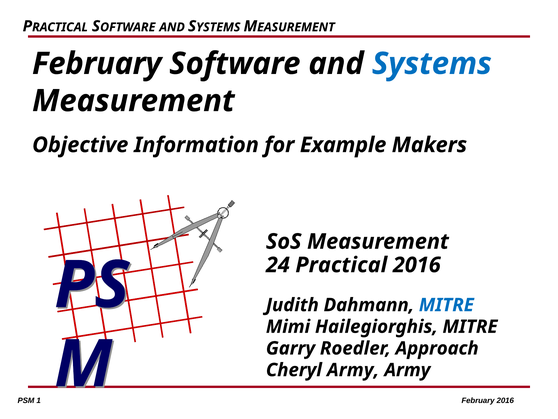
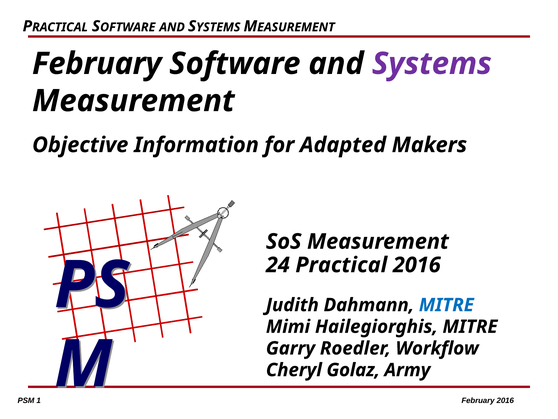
Systems colour: blue -> purple (432, 64)
Example: Example -> Adapted (343, 145)
Approach: Approach -> Workflow (437, 348)
Cheryl Army: Army -> Golaz (353, 370)
